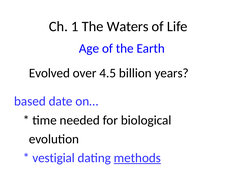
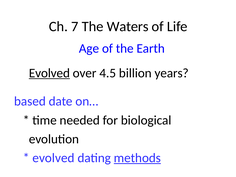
1: 1 -> 7 (75, 27)
Evolved underline: none -> present (49, 73)
vestigial: vestigial -> evolved (53, 158)
